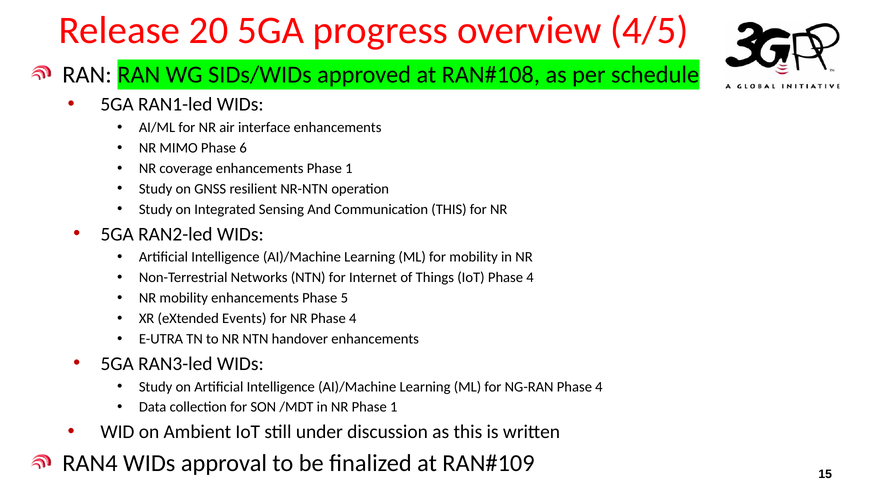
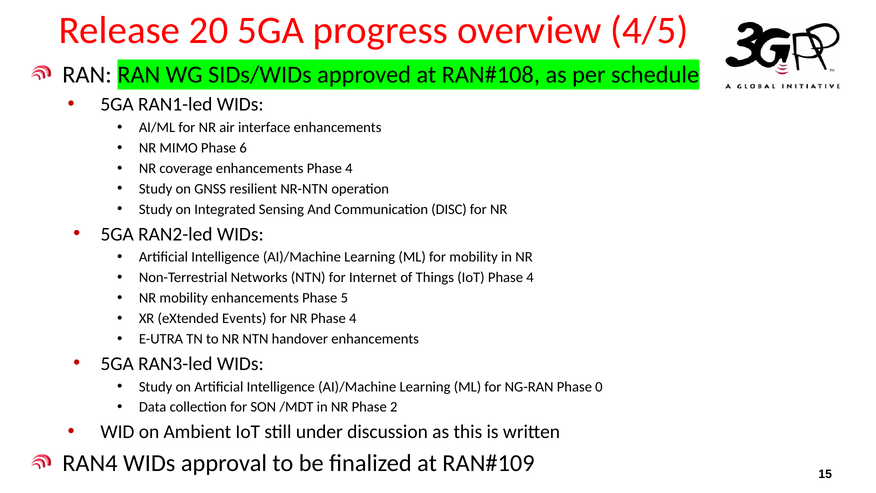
enhancements Phase 1: 1 -> 4 (349, 168)
Communication THIS: THIS -> DISC (449, 209)
NG-RAN Phase 4: 4 -> 0 (599, 387)
NR Phase 1: 1 -> 2 (394, 407)
